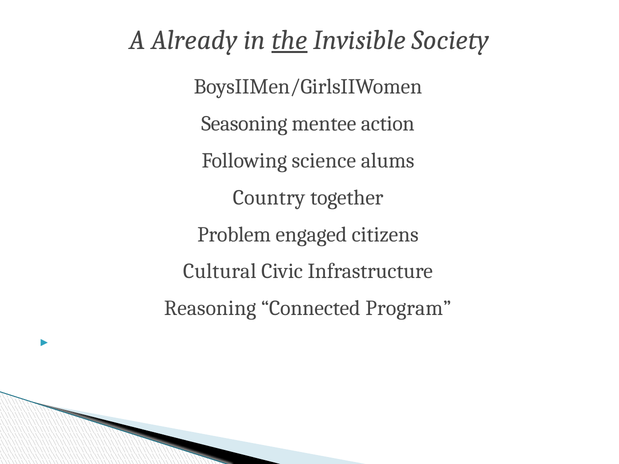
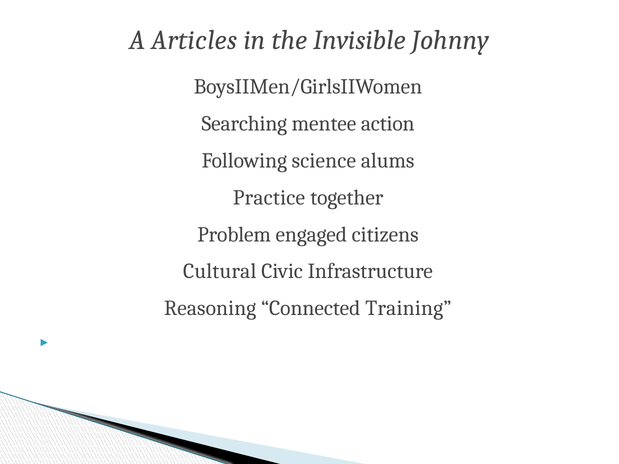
Already: Already -> Articles (194, 40)
the underline: present -> none (289, 40)
Society: Society -> Johnny (450, 40)
Seasoning: Seasoning -> Searching (244, 124)
Country: Country -> Practice (269, 198)
Program: Program -> Training (408, 308)
